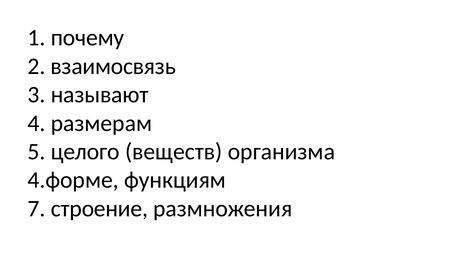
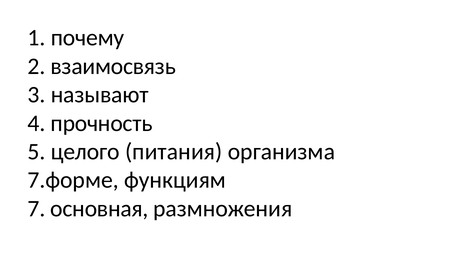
размерам: размерам -> прочность (102, 123)
веществ: веществ -> питания (174, 151)
4.форме: 4.форме -> 7.форме (73, 180)
строение: строение -> основная (99, 208)
